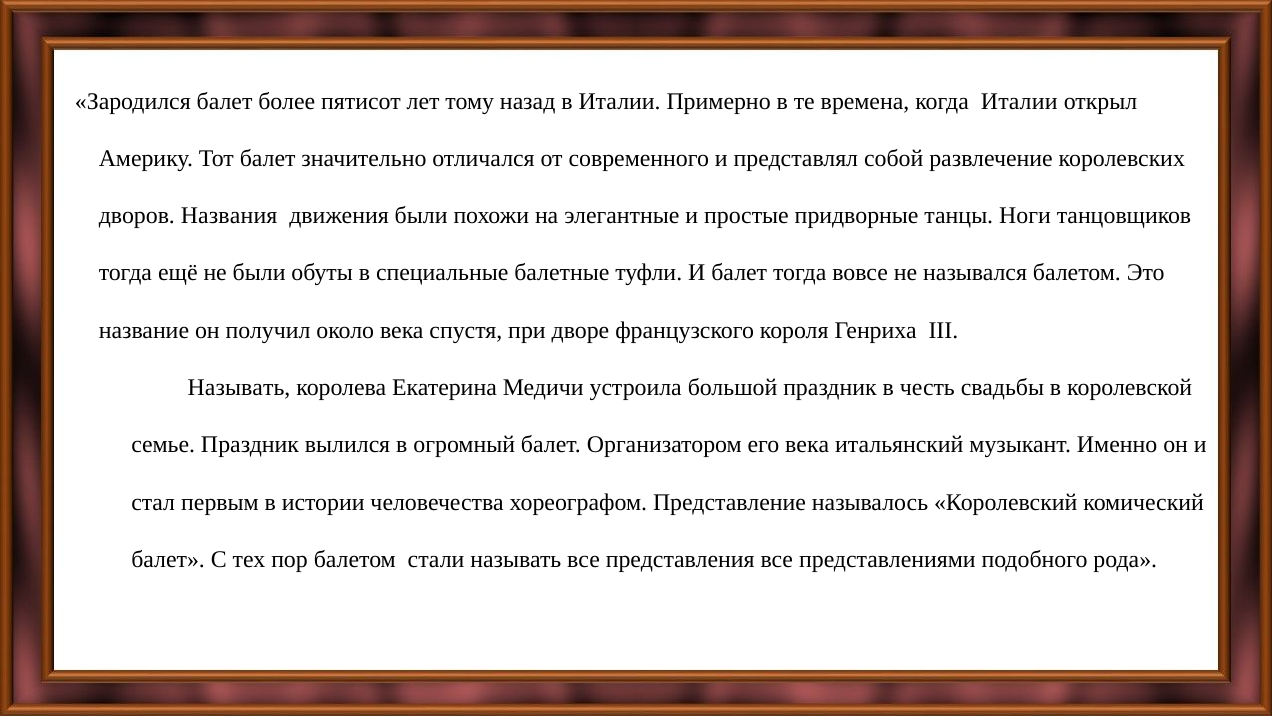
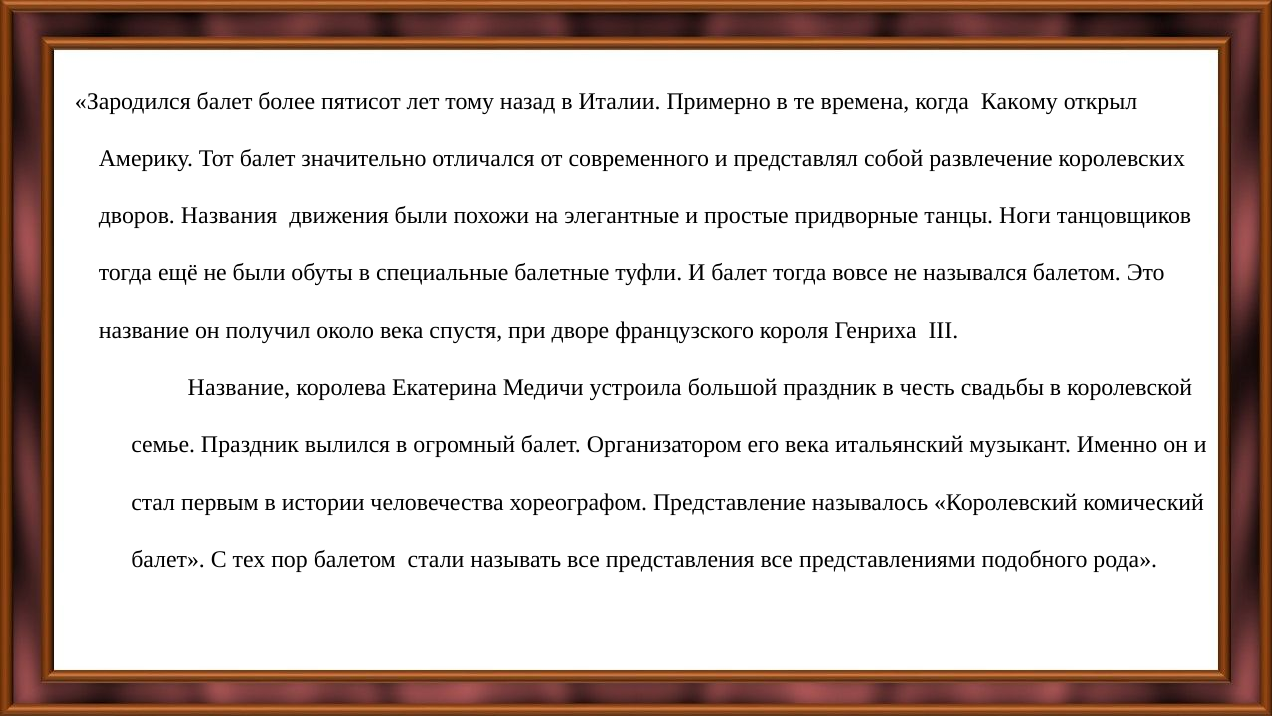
когда Италии: Италии -> Какому (1019, 101)
Называть: Называть -> Название (239, 387)
